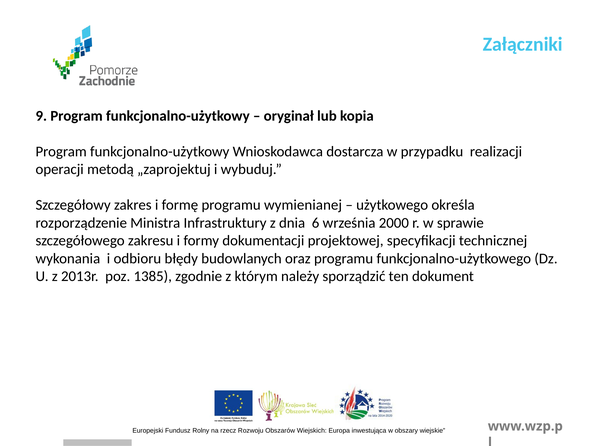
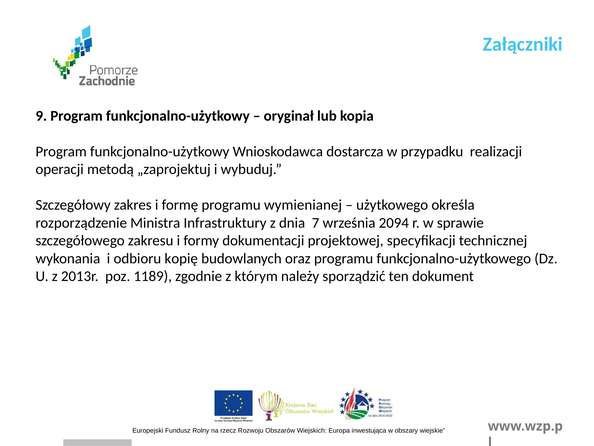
6: 6 -> 7 (316, 223)
2000: 2000 -> 2094 (394, 223)
błędy: błędy -> kopię (181, 258)
1385: 1385 -> 1189 (153, 276)
